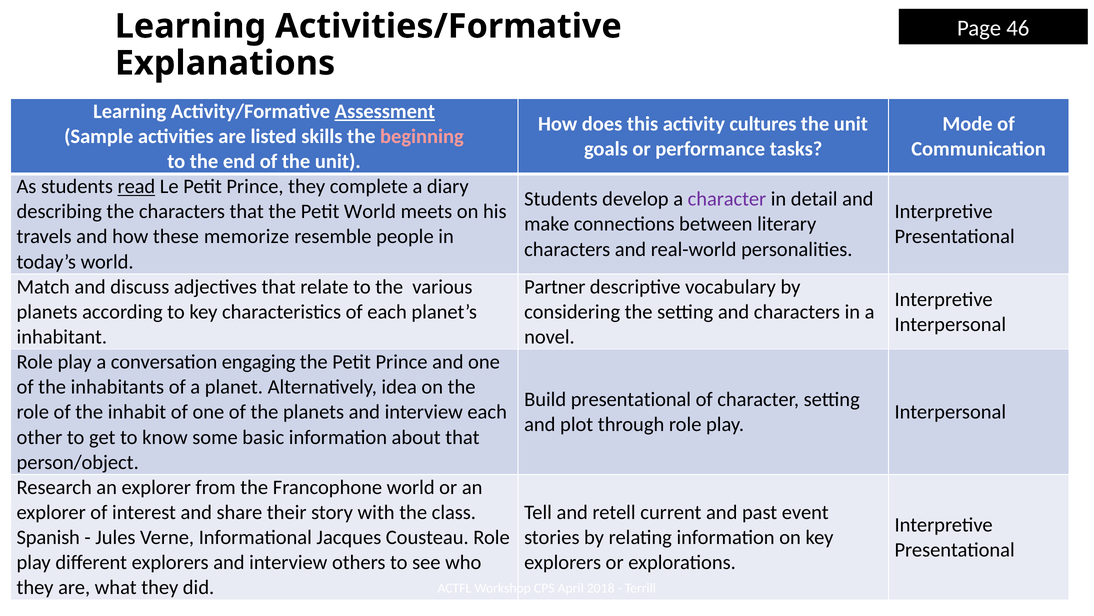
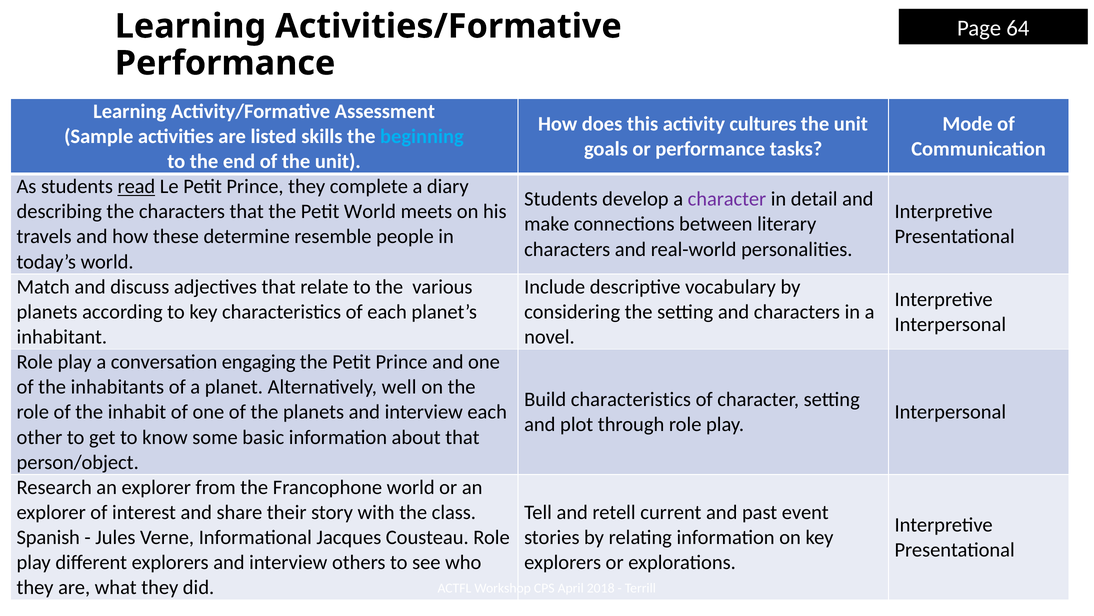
46: 46 -> 64 (1018, 28)
Explanations: Explanations -> Performance (225, 63)
Assessment underline: present -> none (385, 111)
beginning colour: pink -> light blue (422, 136)
memorize: memorize -> determine (247, 236)
Partner: Partner -> Include (555, 287)
idea: idea -> well (399, 387)
Build presentational: presentational -> characteristics (631, 399)
